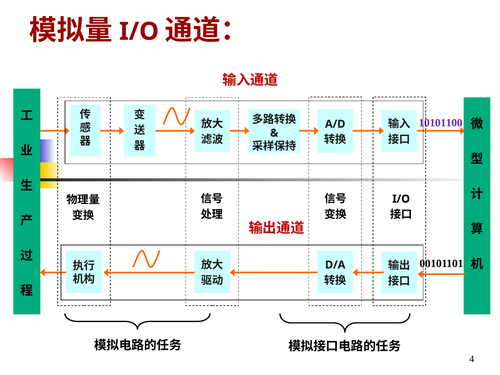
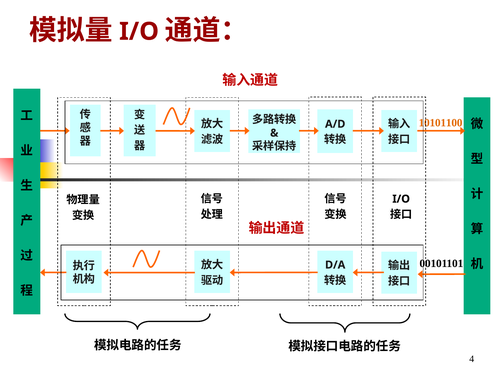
10101100 colour: purple -> orange (441, 123)
